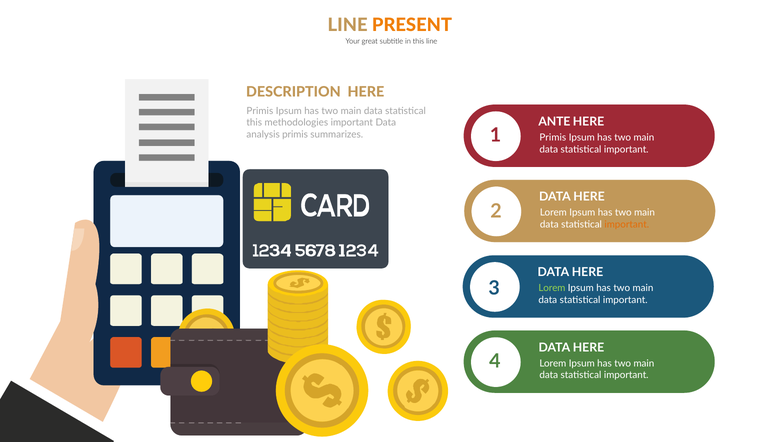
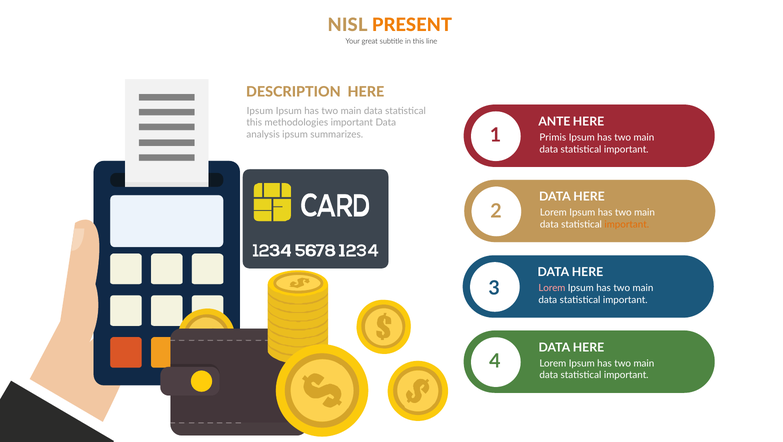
LINE: LINE -> NISL (348, 25)
Primis: Primis -> Ipsum (260, 111)
analysis primis: primis -> ipsum (295, 134)
Lorem colour: light green -> pink (552, 288)
